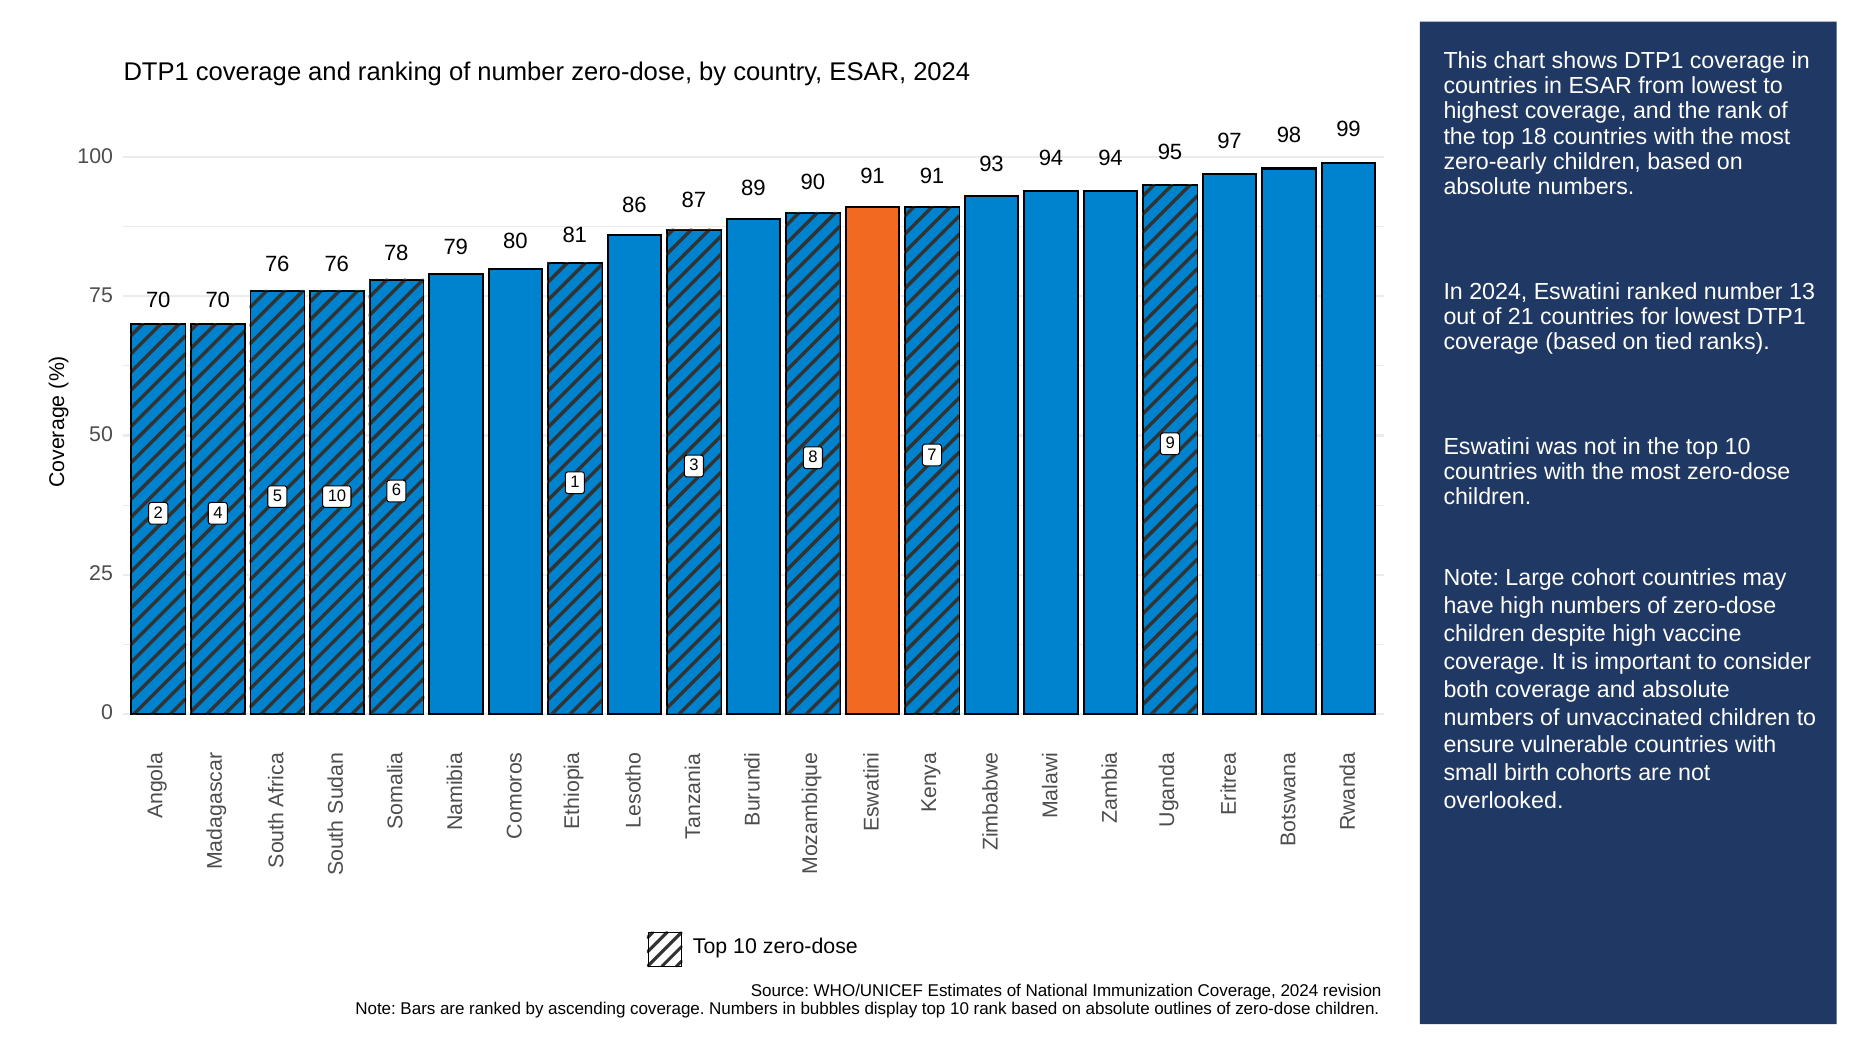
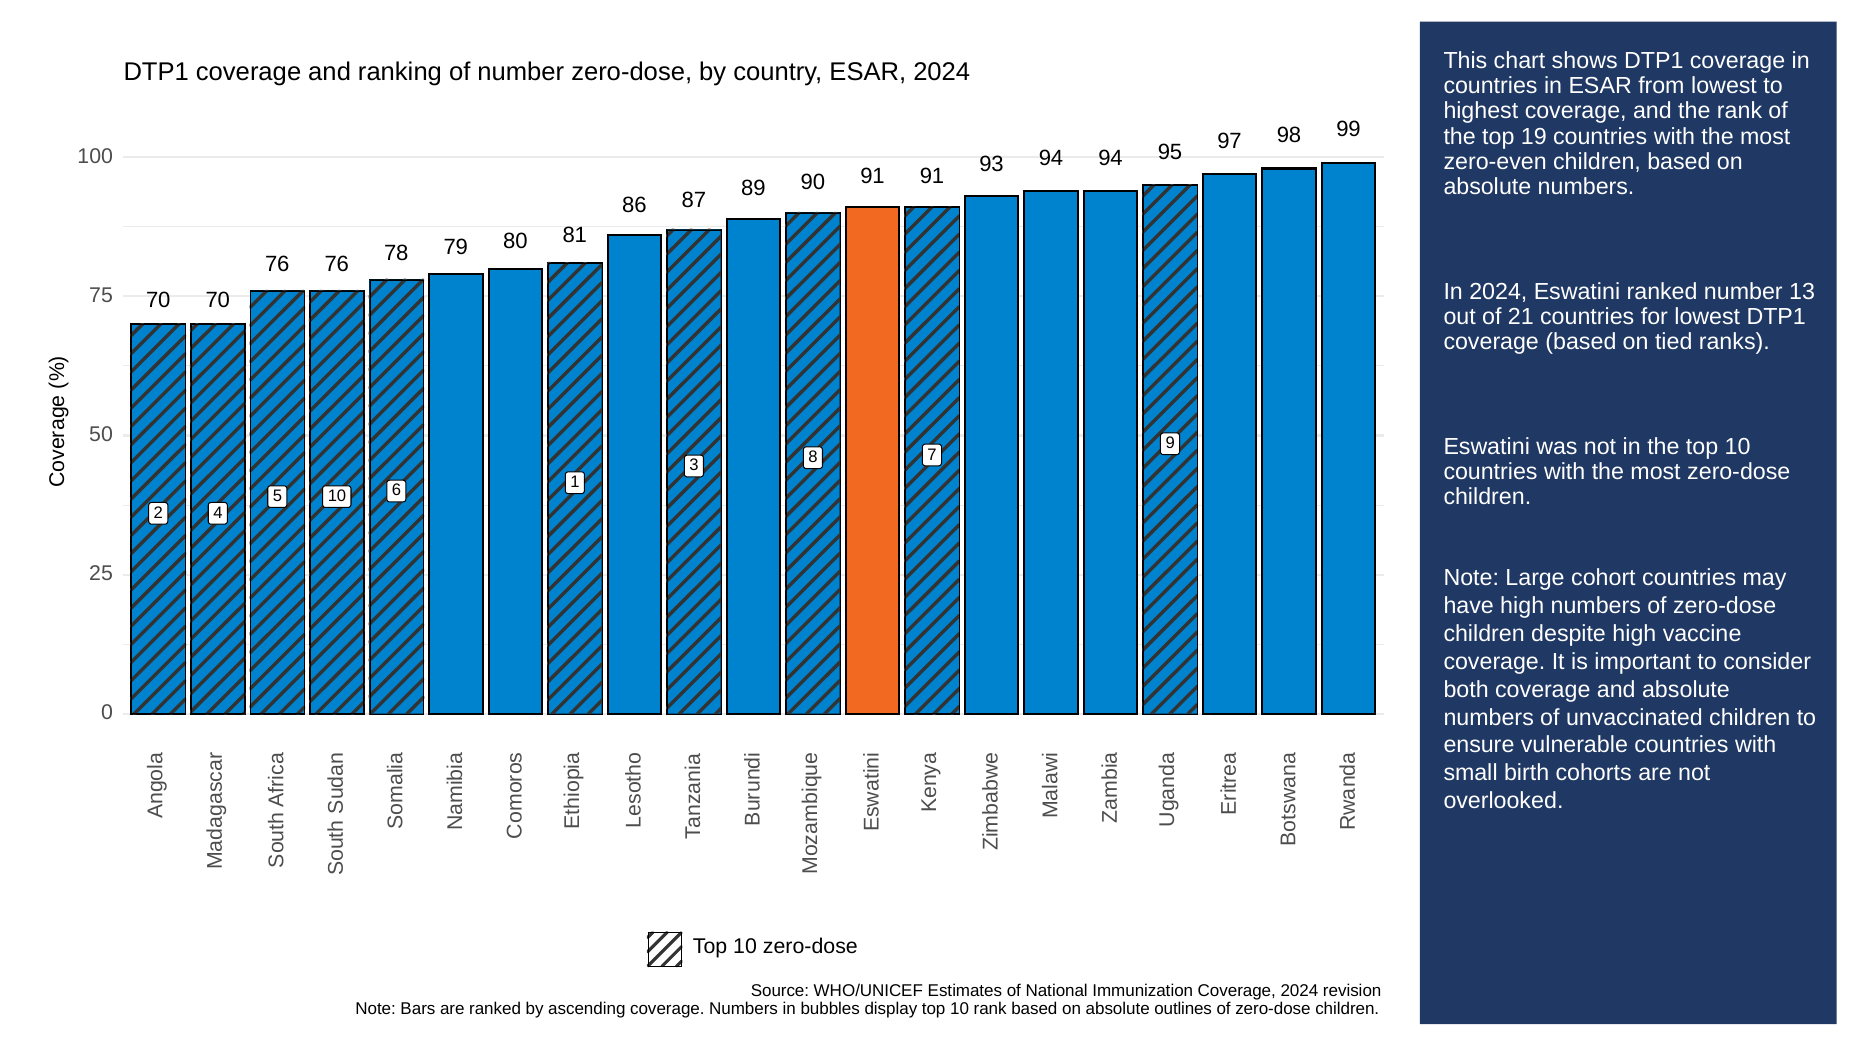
18: 18 -> 19 (1534, 136)
zero-early: zero-early -> zero-even (1495, 162)
